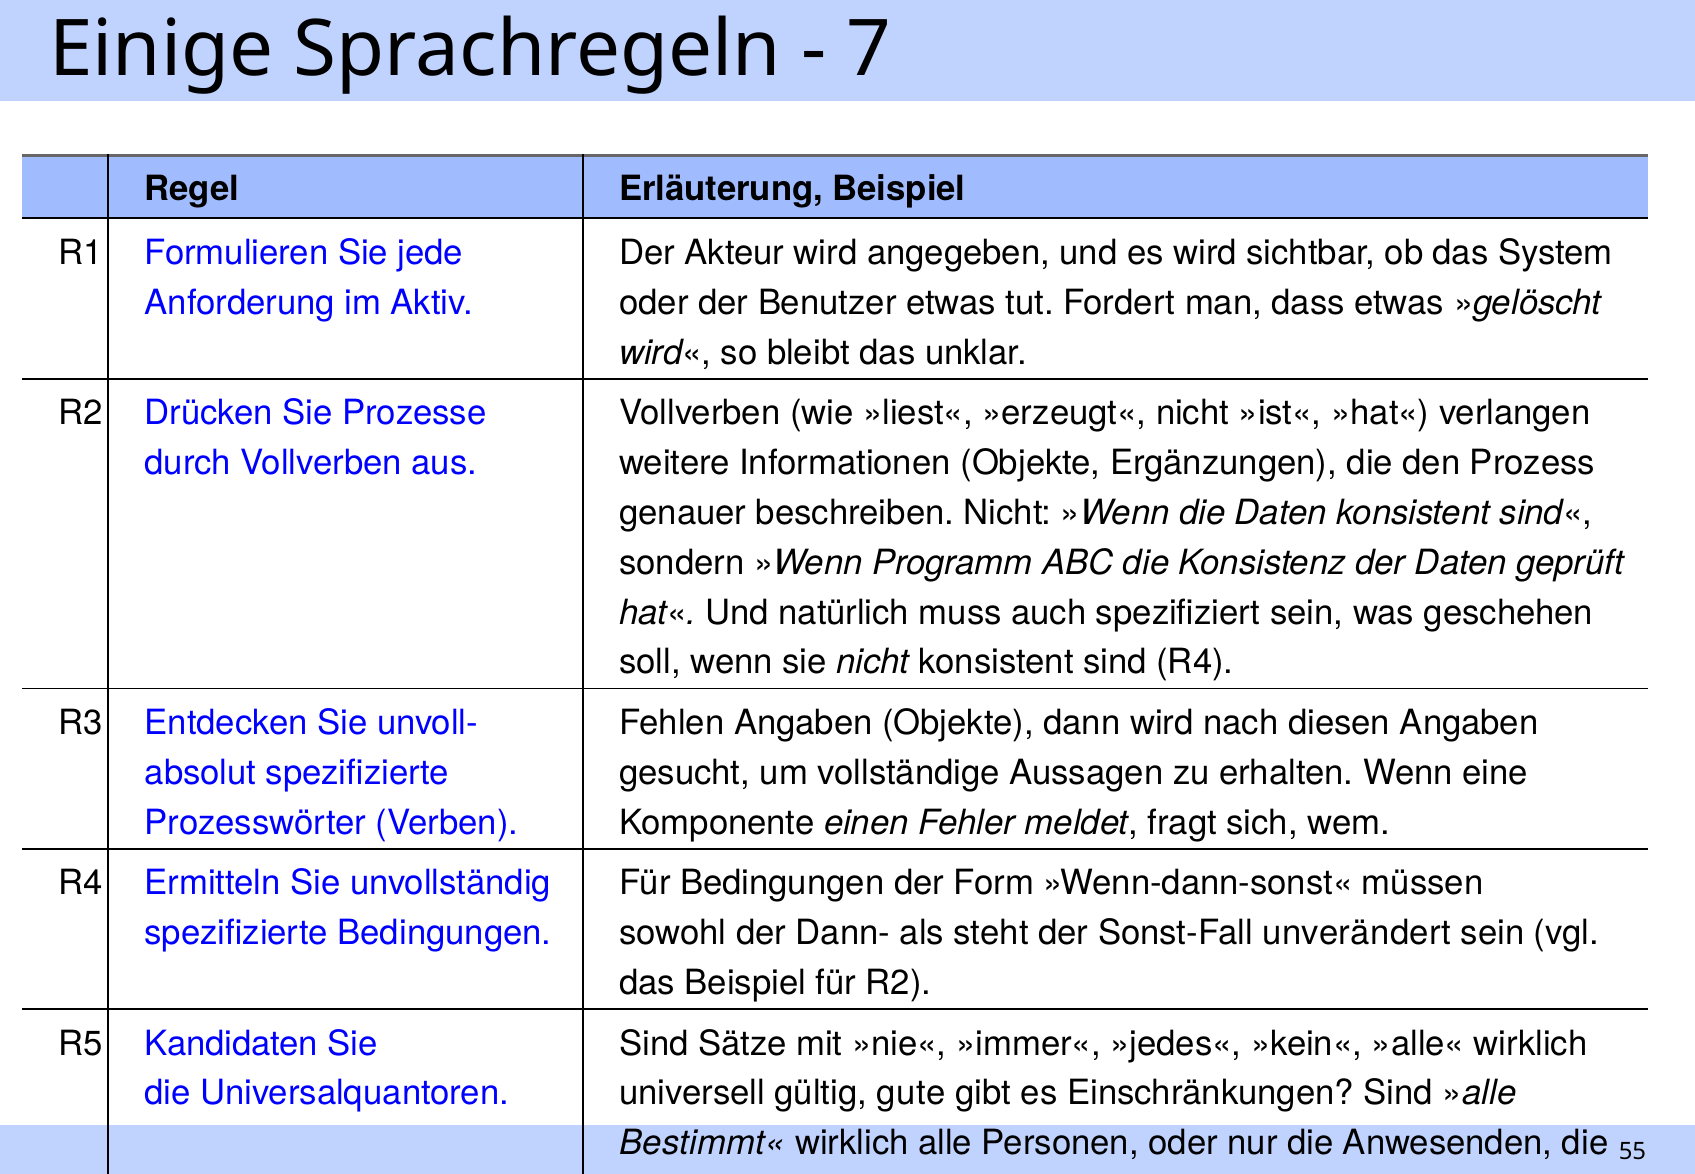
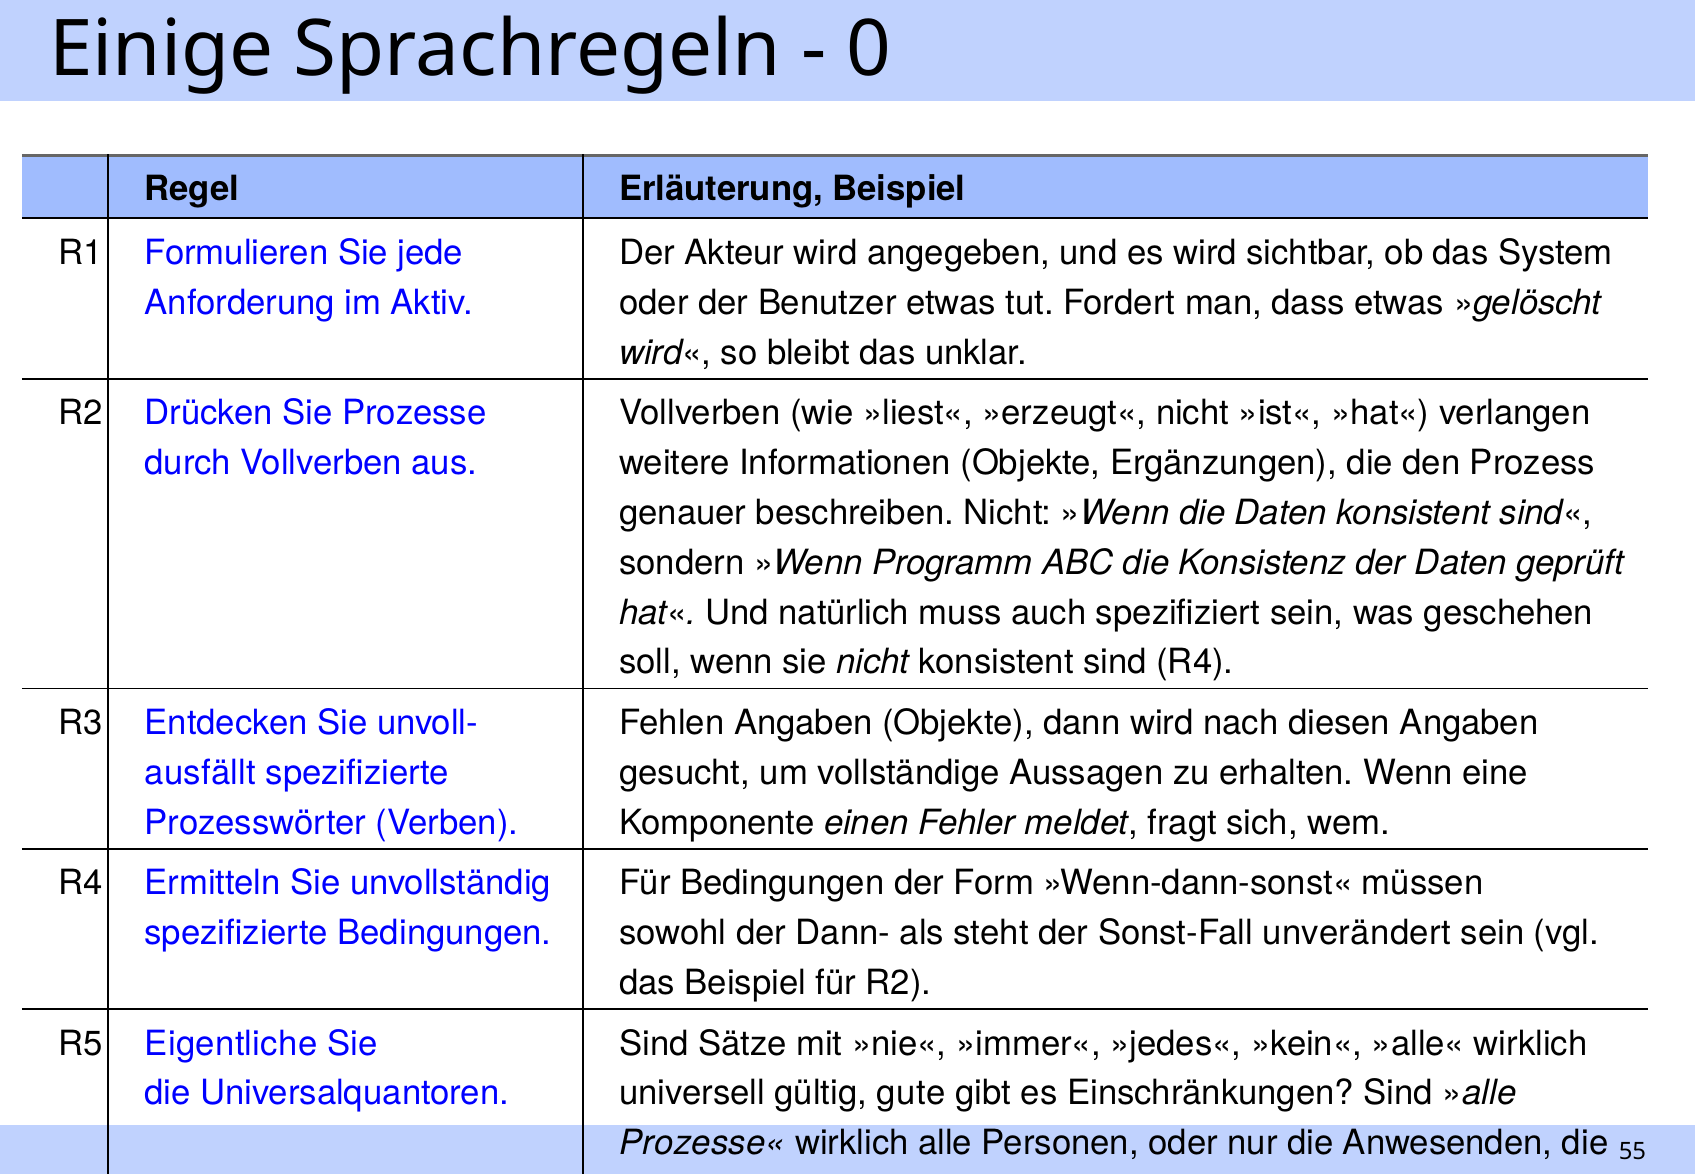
7: 7 -> 0 (869, 50)
absolut: absolut -> ausfällt (200, 773)
Kandidaten: Kandidaten -> Eigentliche (231, 1043)
Bestimmt«: Bestimmt« -> Prozesse« (702, 1143)
